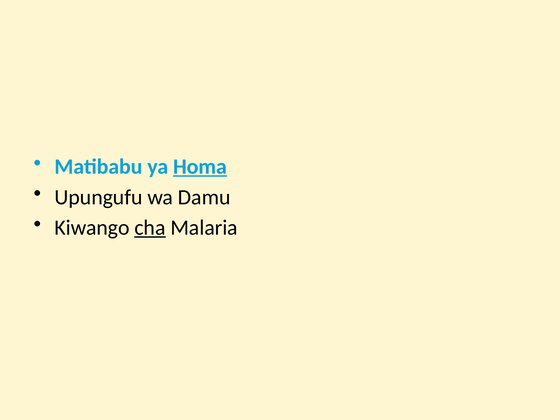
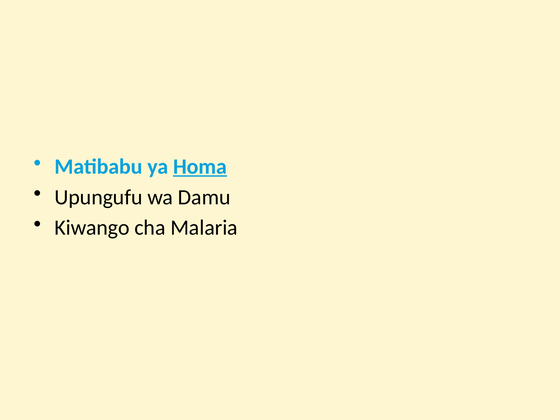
cha underline: present -> none (150, 228)
